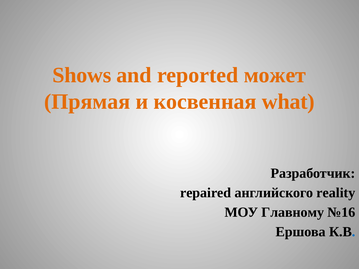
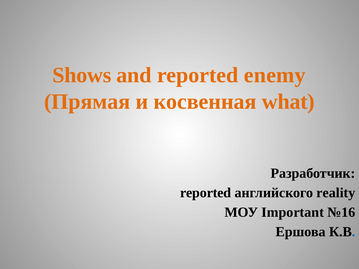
может: может -> enemy (275, 75)
repaired: repaired -> reported (206, 193)
Главному: Главному -> Important (293, 213)
